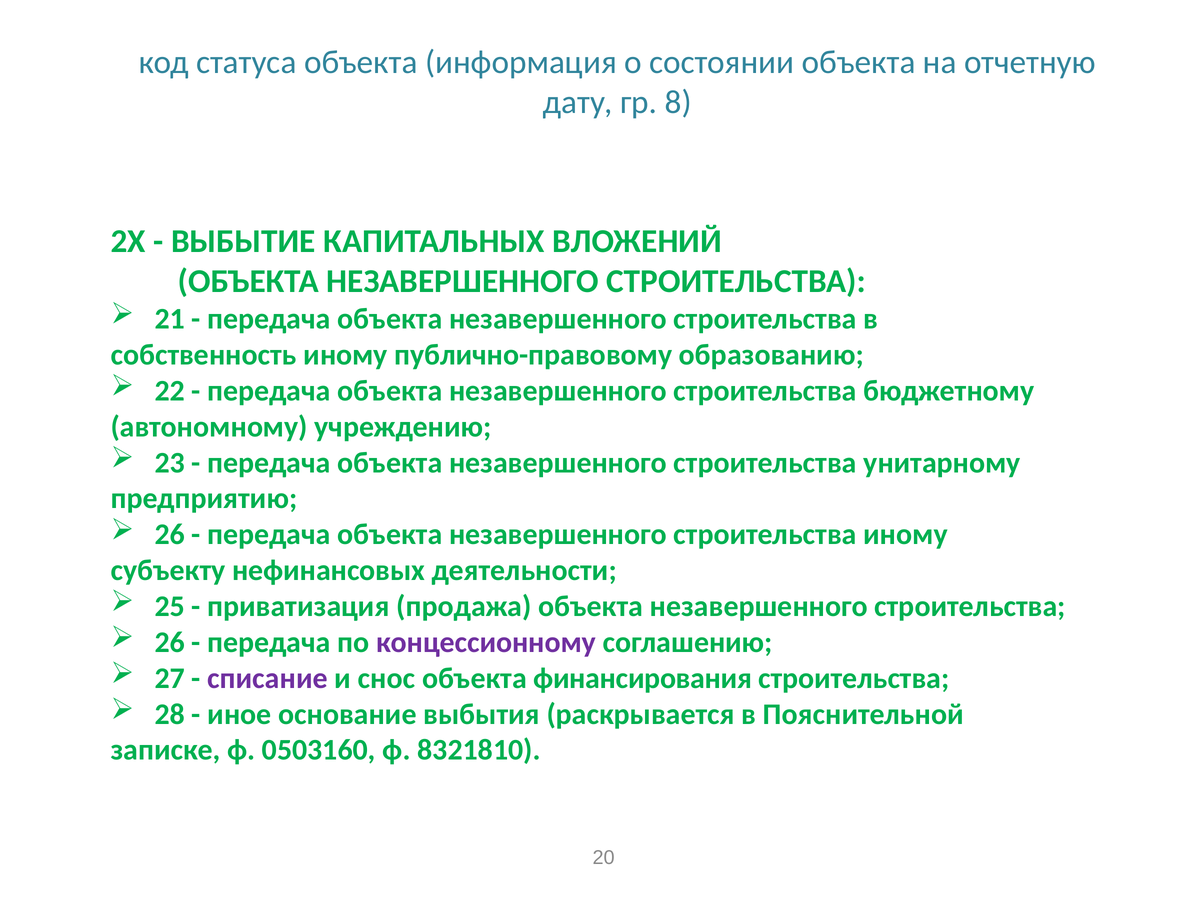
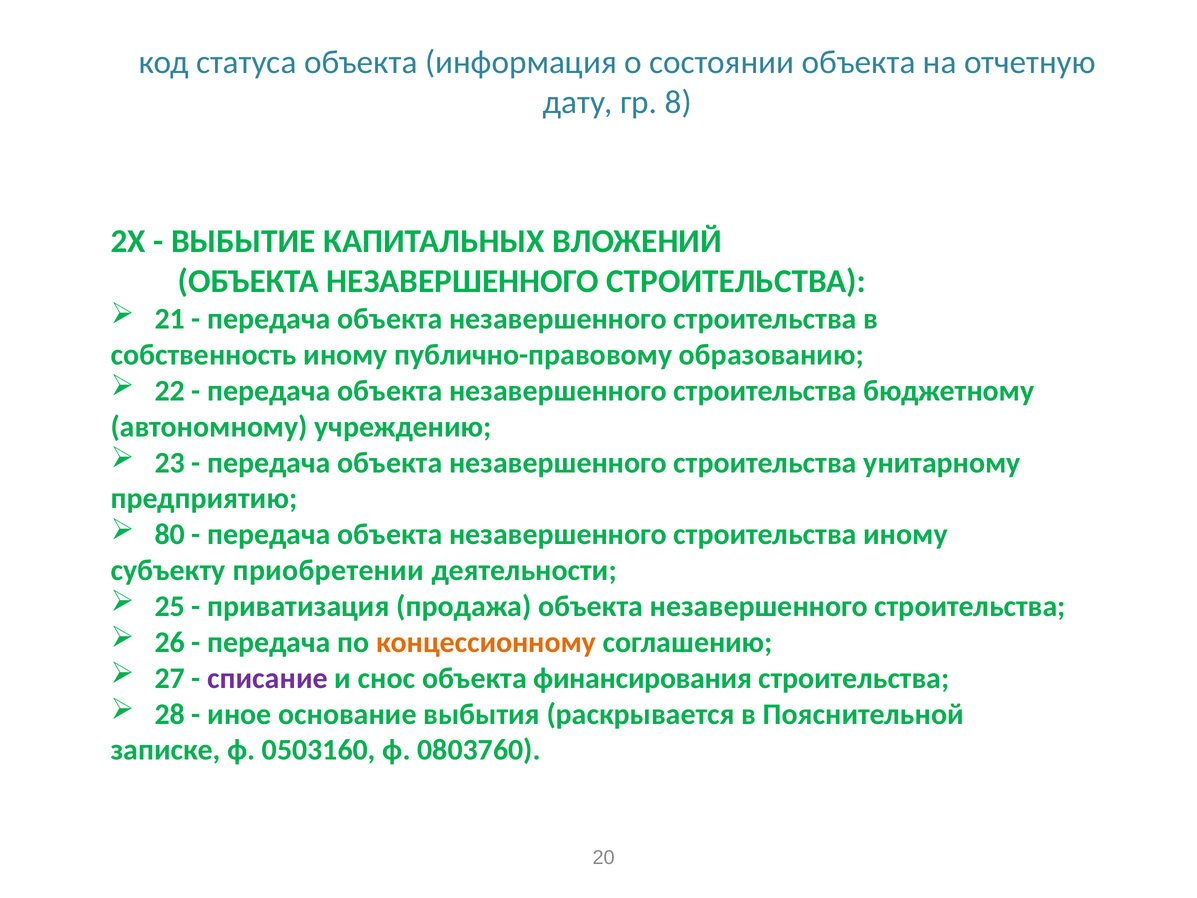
26: 26 -> 80 (170, 534)
нефинансовых: нефинансовых -> приобретении (328, 570)
концессионному colour: purple -> orange (486, 642)
8321810: 8321810 -> 0803760 (479, 750)
